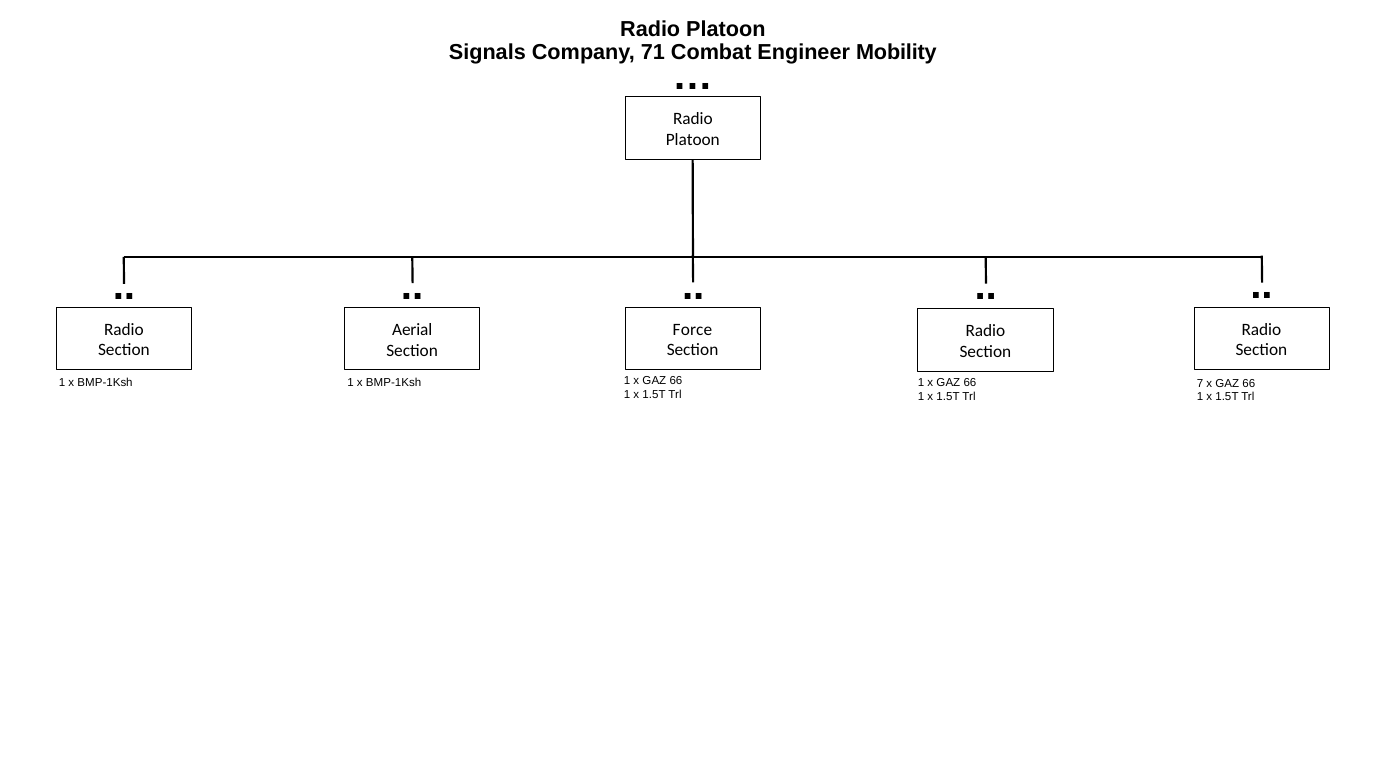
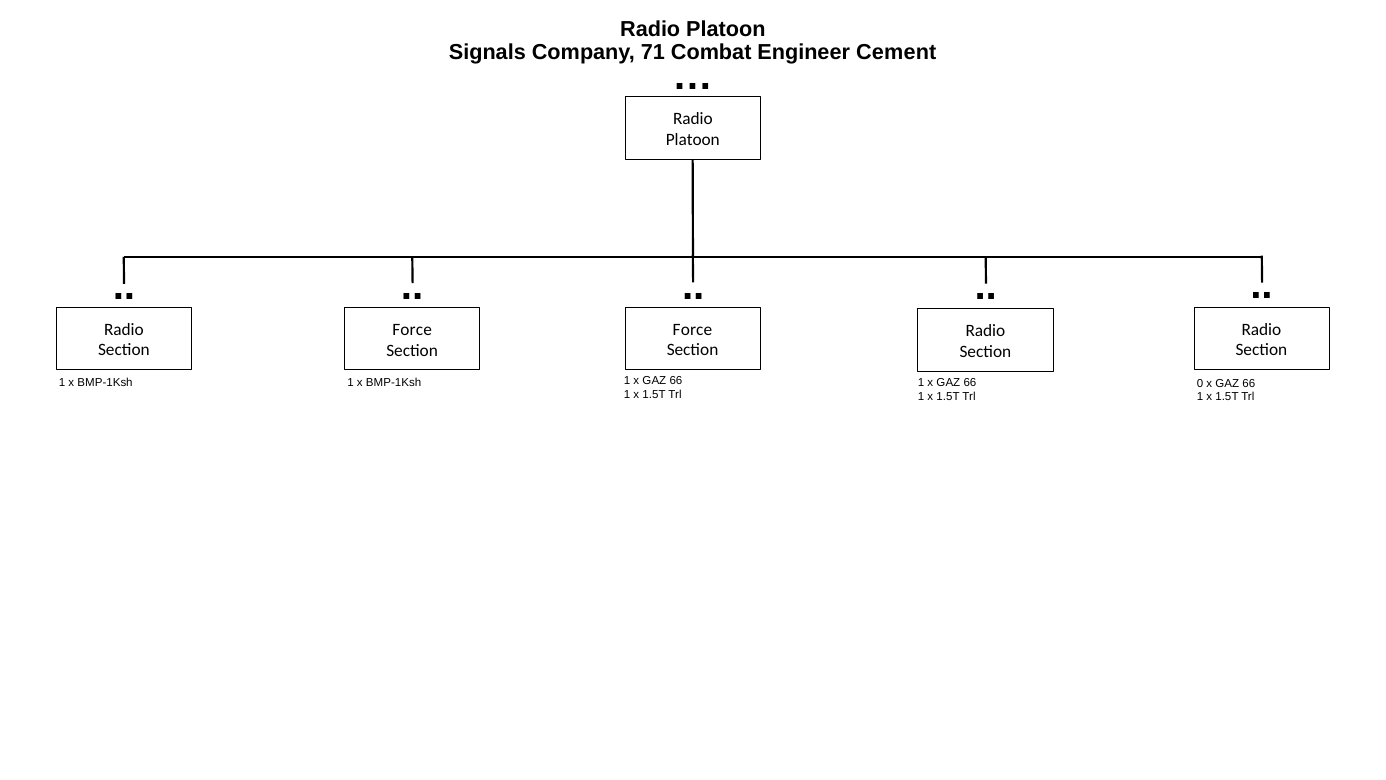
Mobility: Mobility -> Cement (896, 52)
Aerial: Aerial -> Force (412, 329)
7: 7 -> 0 (1200, 383)
